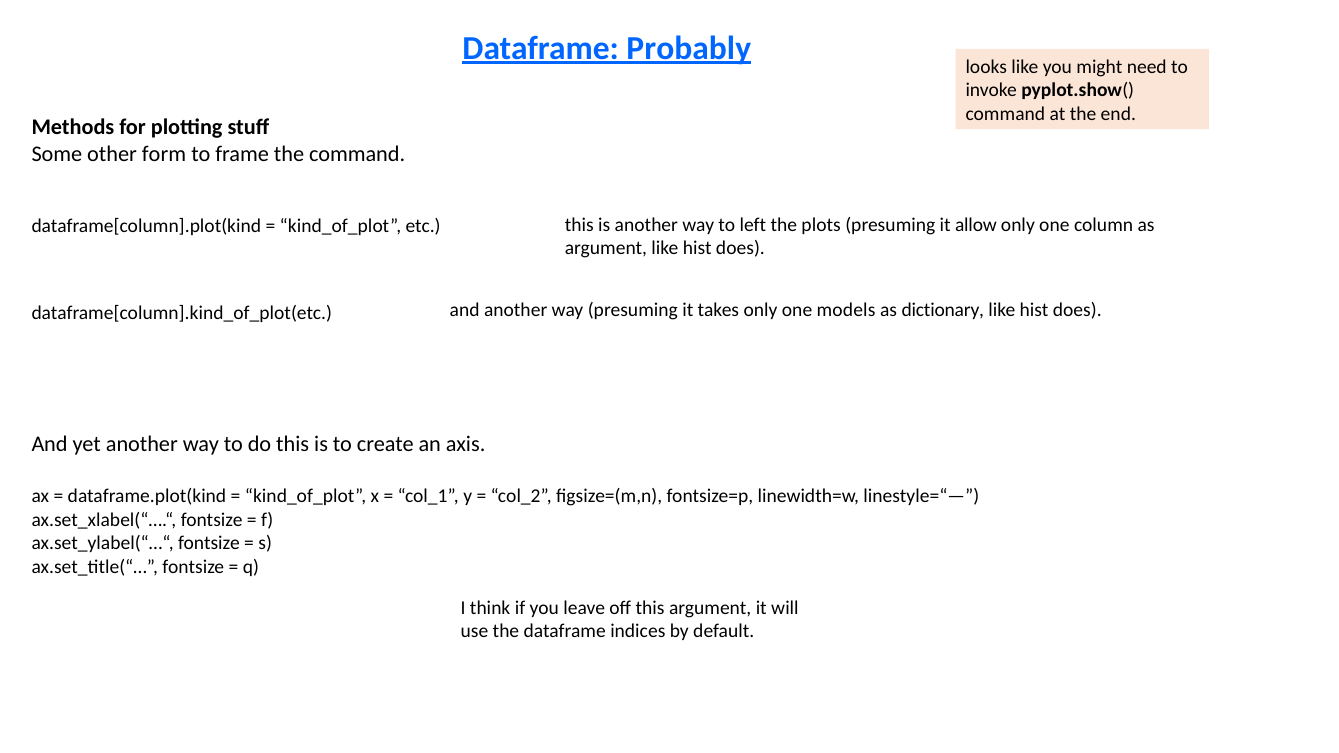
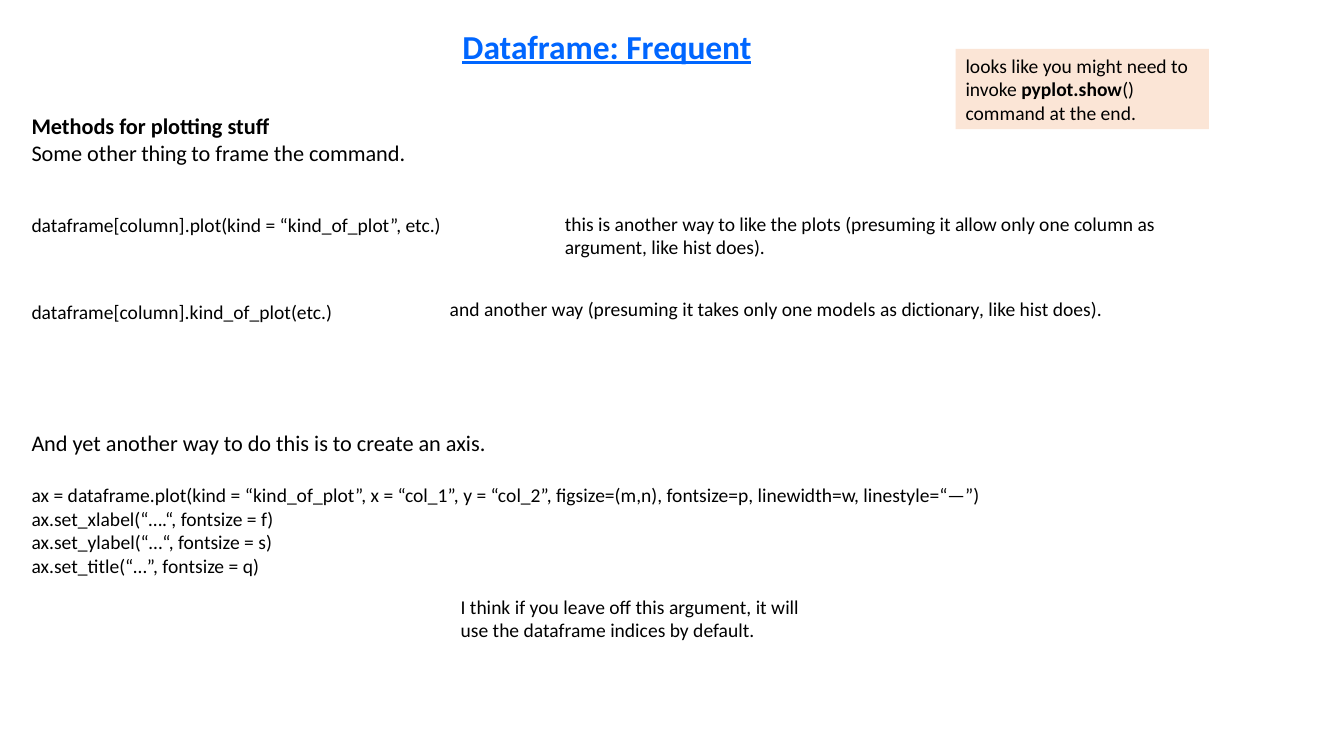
Probably: Probably -> Frequent (689, 48)
form: form -> thing (164, 154)
to left: left -> like (753, 225)
